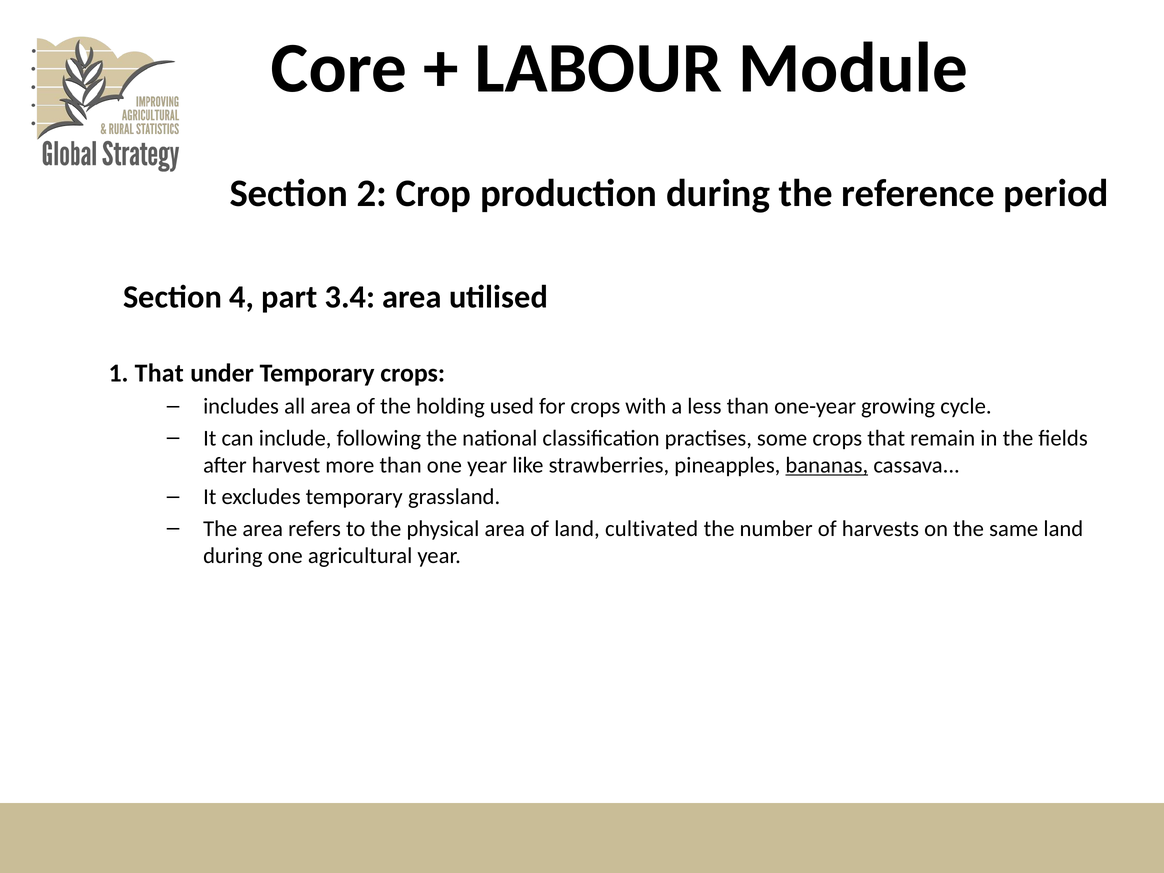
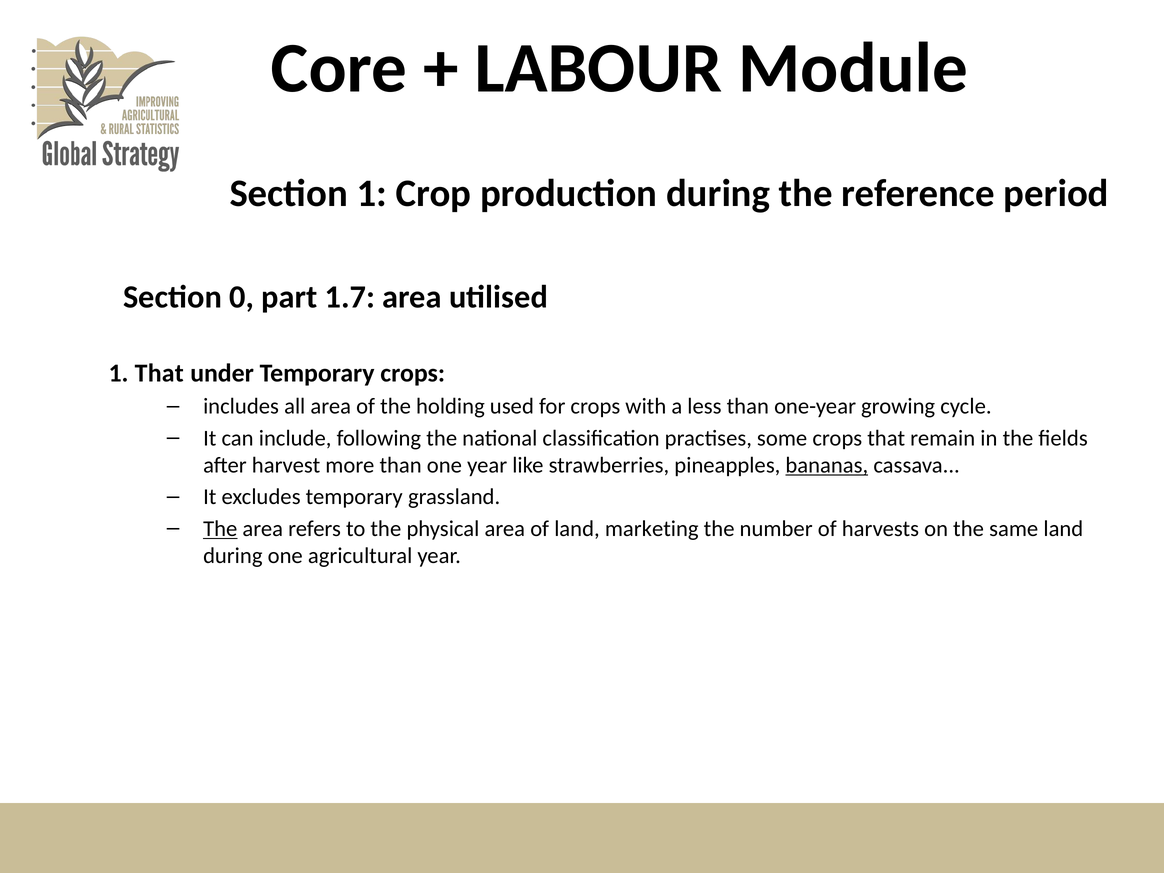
Section 2: 2 -> 1 (372, 193)
4: 4 -> 0 (242, 297)
3.4: 3.4 -> 1.7 (350, 297)
The underline: none -> present (220, 529)
cultivated: cultivated -> marketing (652, 529)
